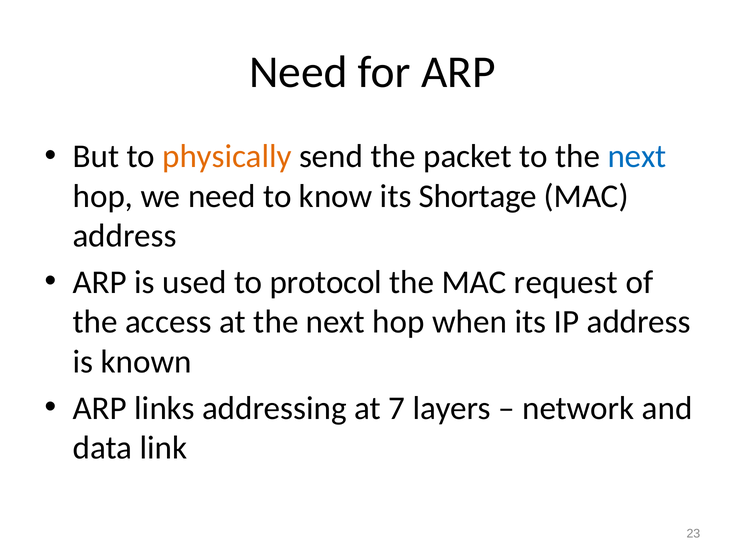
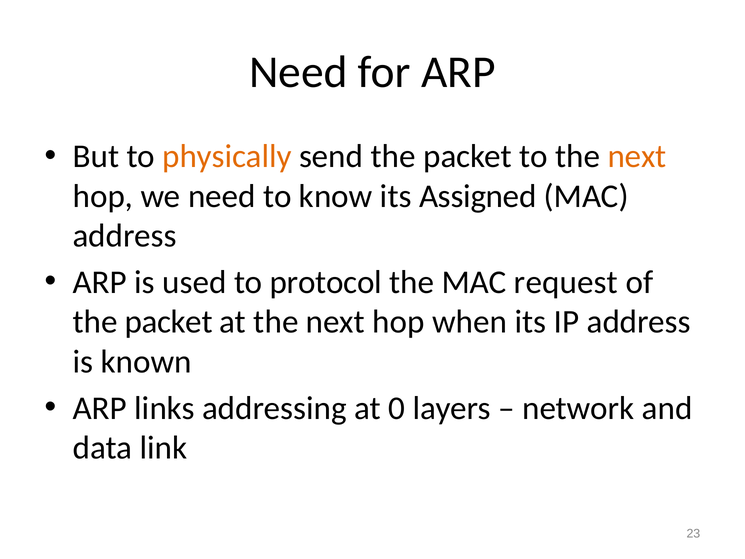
next colour: blue -> orange (637, 156)
Shortage: Shortage -> Assigned (478, 196)
access: access -> packet (169, 322)
7: 7 -> 0 (397, 408)
